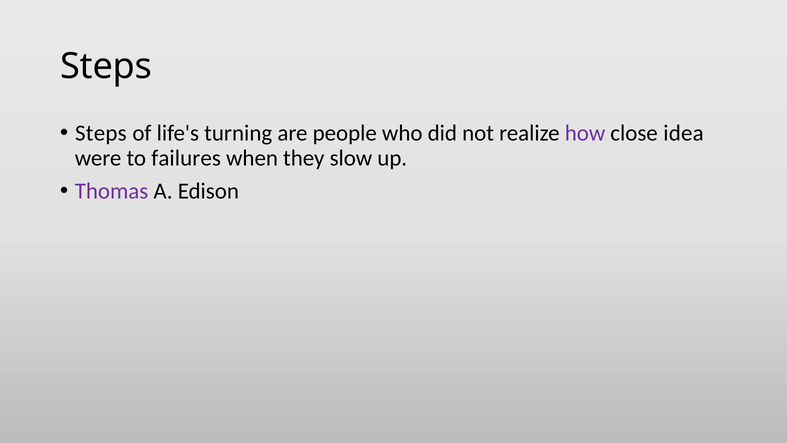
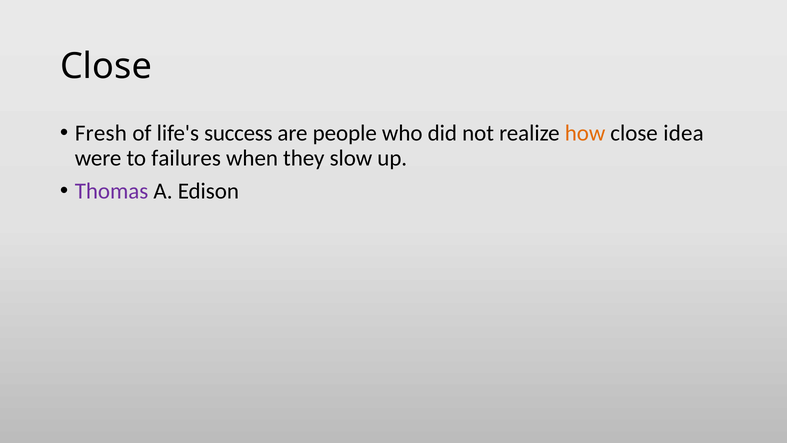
Steps: Steps -> Close (106, 66)
Steps: Steps -> Fresh (101, 133)
turning: turning -> success (238, 133)
how colour: purple -> orange (585, 133)
